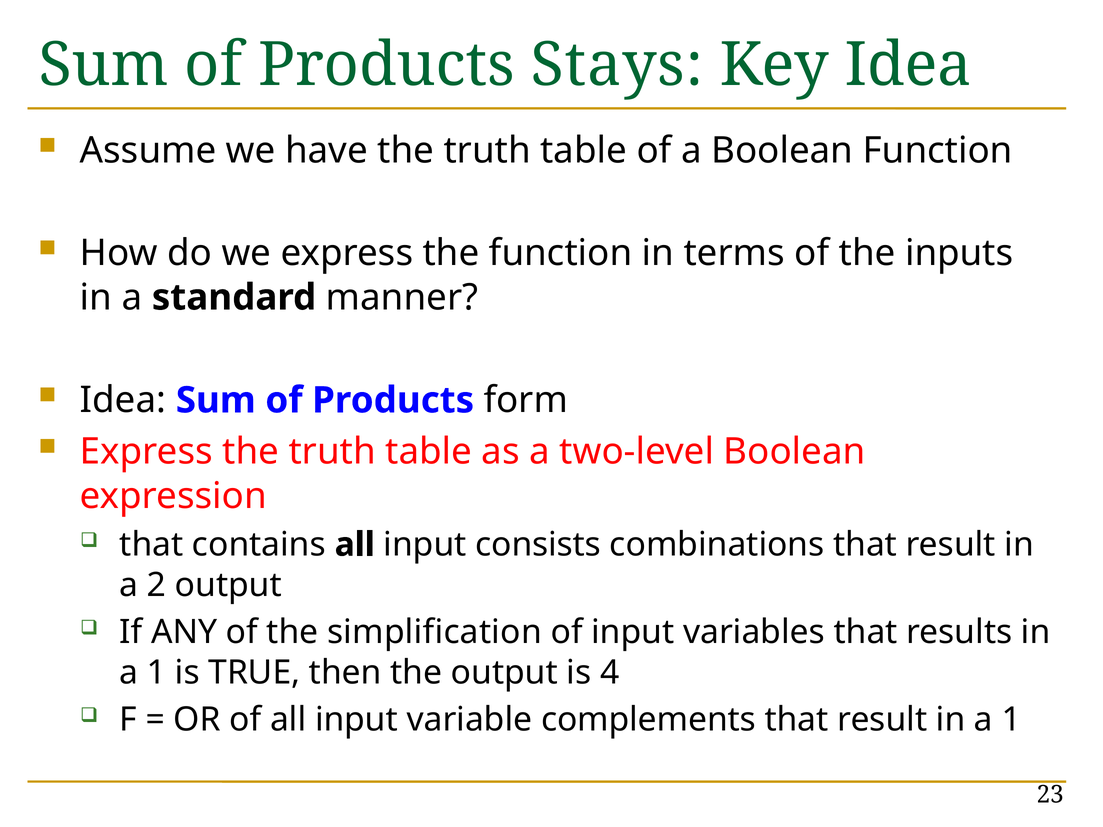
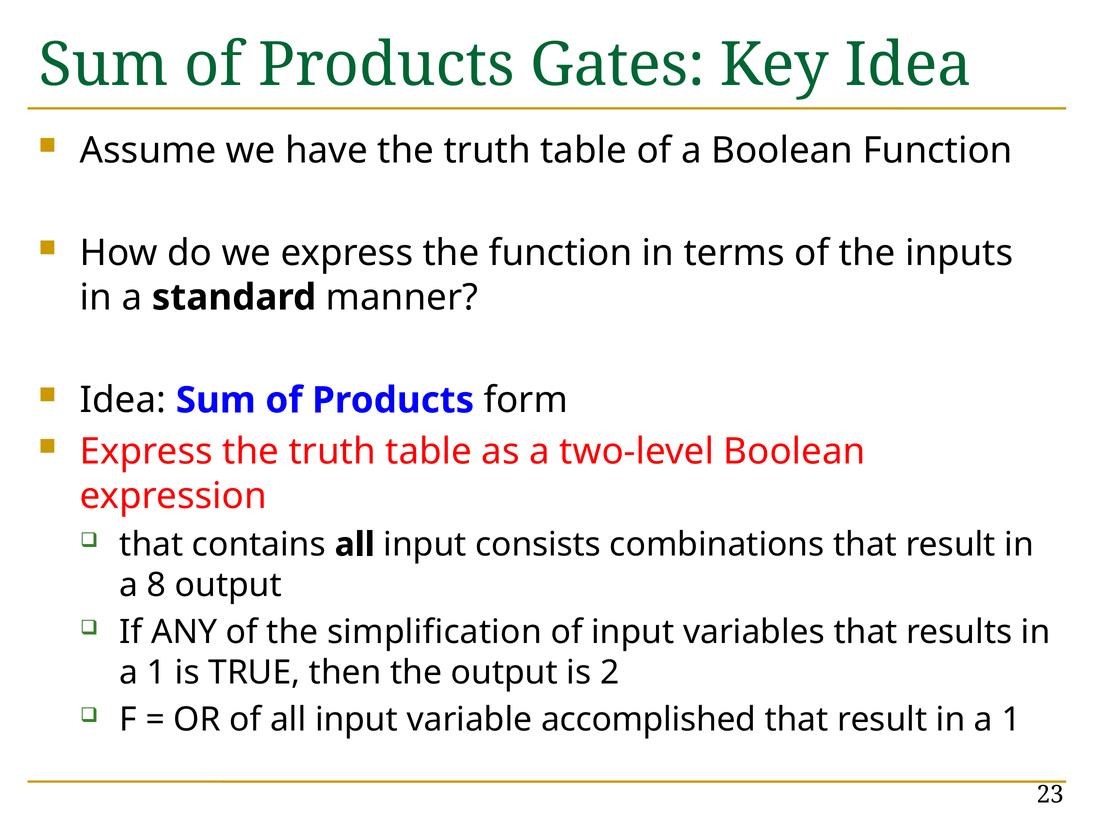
Stays: Stays -> Gates (618, 65)
2: 2 -> 8 (157, 585)
4: 4 -> 2 (610, 673)
complements: complements -> accomplished (649, 720)
